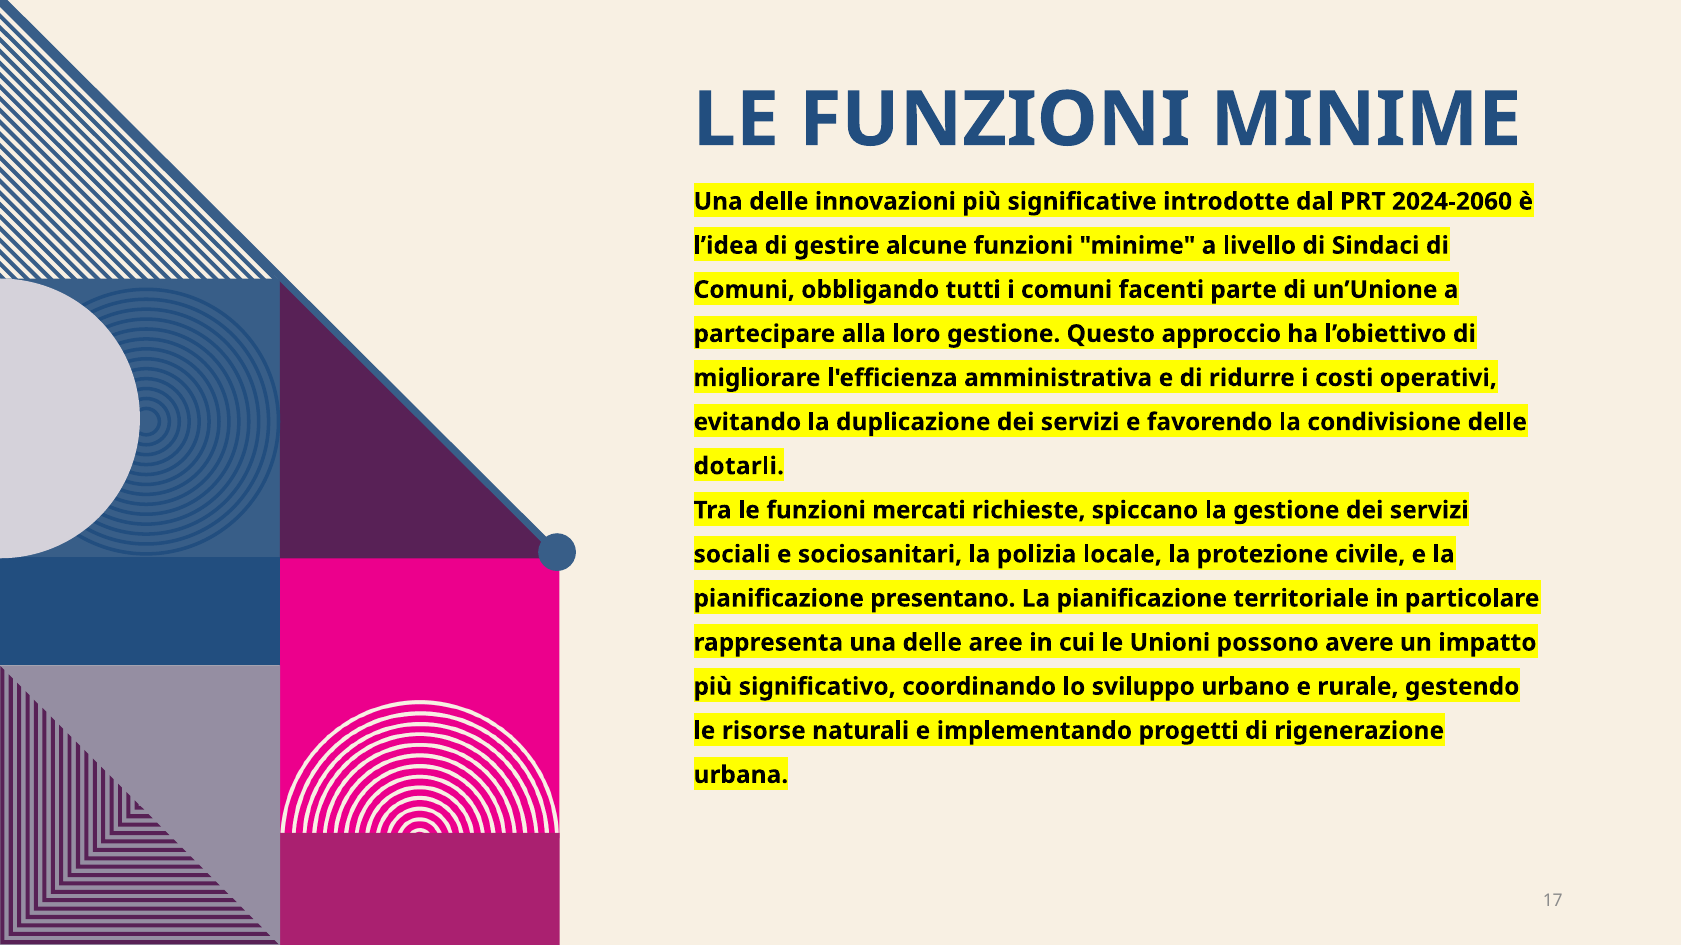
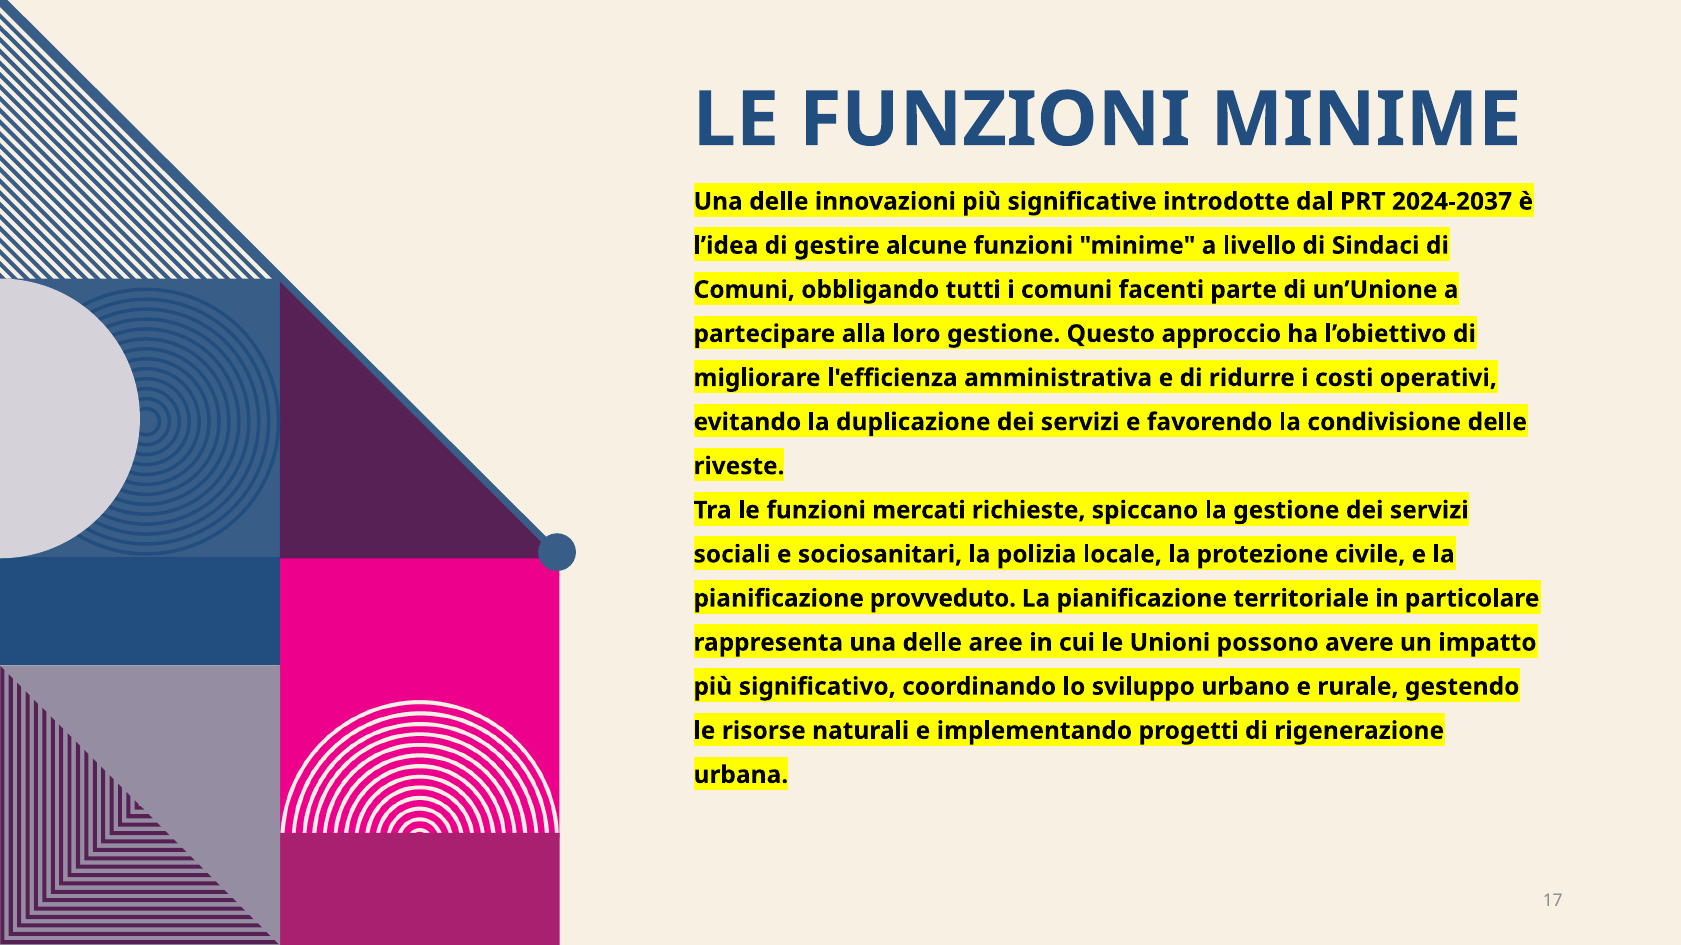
2024-2060: 2024-2060 -> 2024-2037 (1452, 202)
dotarli: dotarli -> riveste (739, 466)
presentano: presentano -> provveduto (943, 599)
